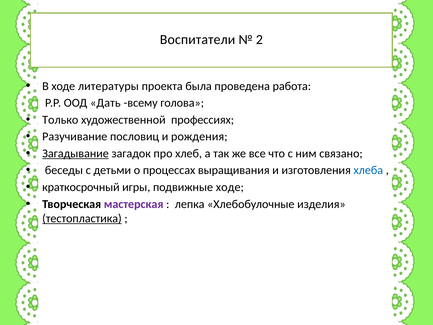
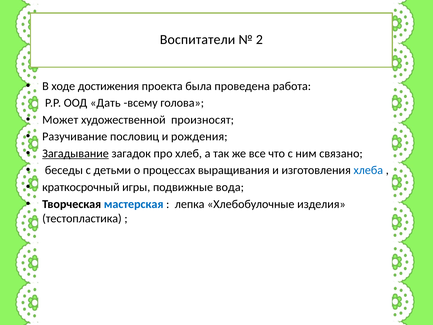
литературы: литературы -> достижения (108, 86)
Только: Только -> Может (60, 120)
профессиях: профессиях -> произносят (203, 120)
подвижные ходе: ходе -> вода (230, 187)
мастерская colour: purple -> blue (134, 204)
тестопластика underline: present -> none (82, 218)
